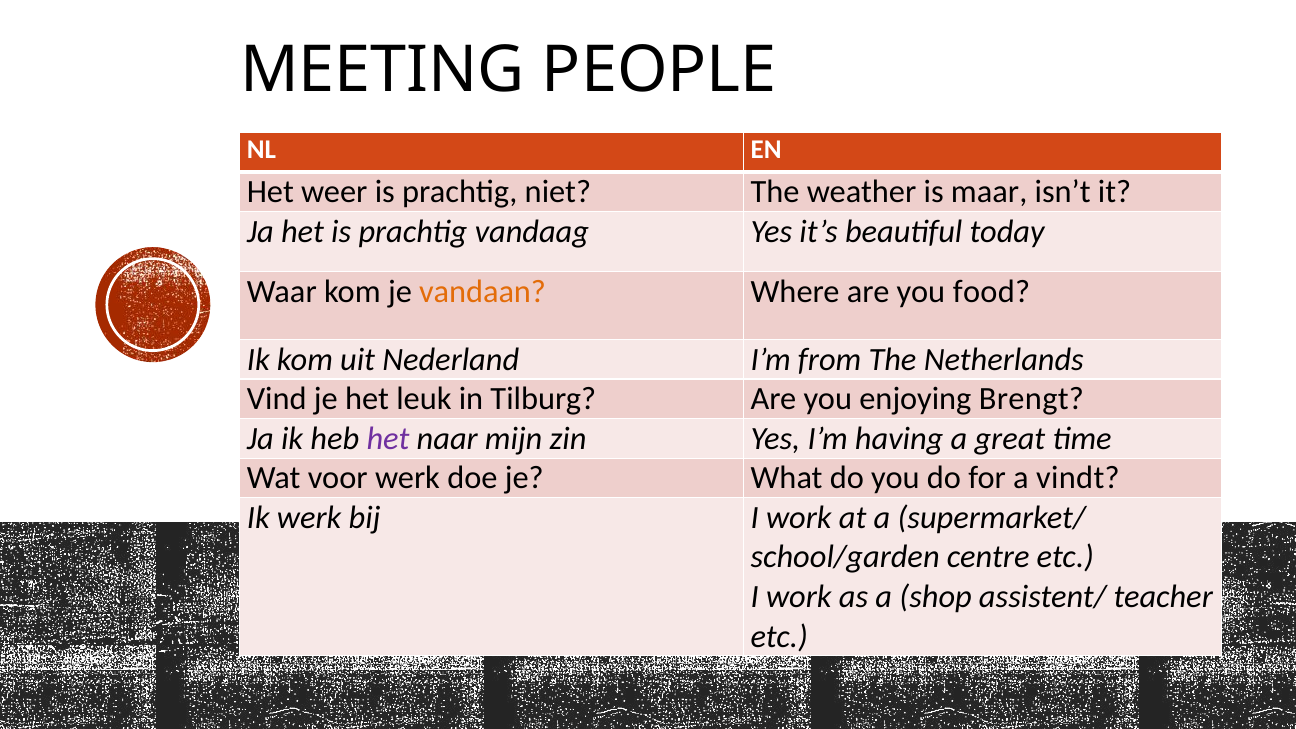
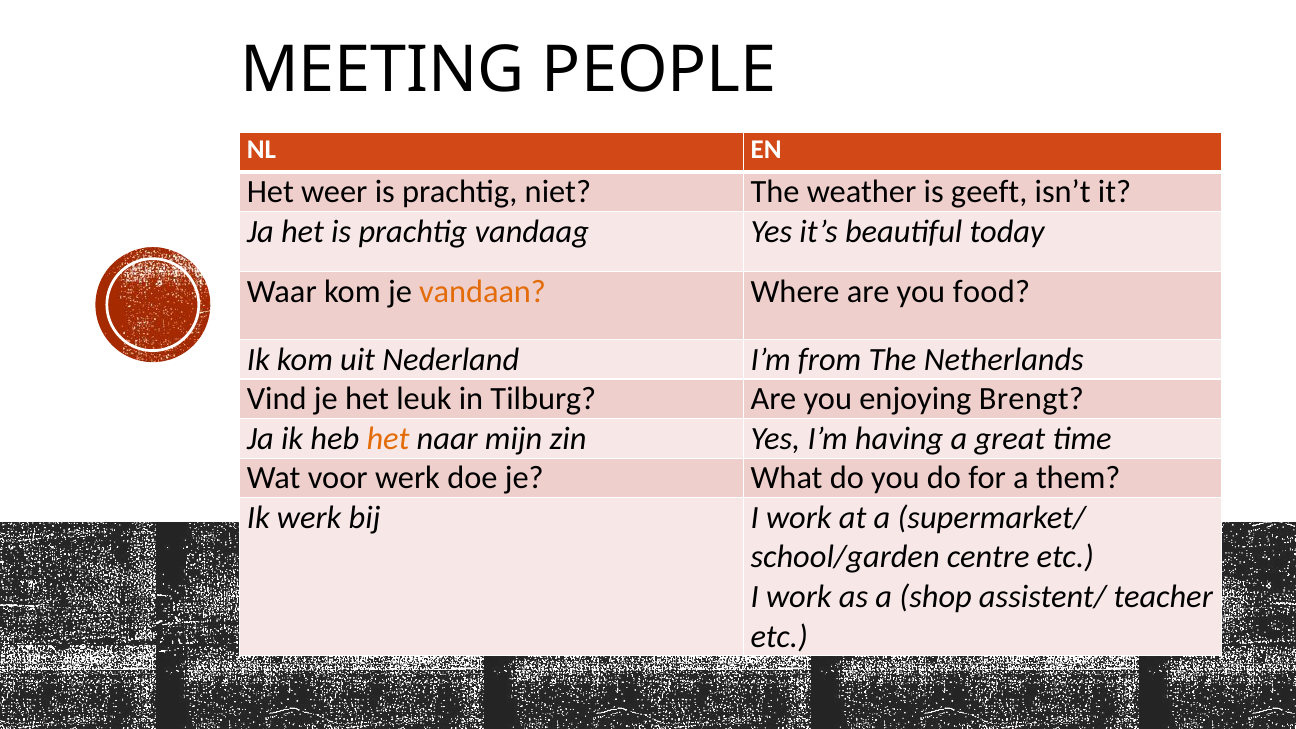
maar: maar -> geeft (989, 192)
het colour: purple -> orange (388, 439)
vindt: vindt -> them (1078, 478)
